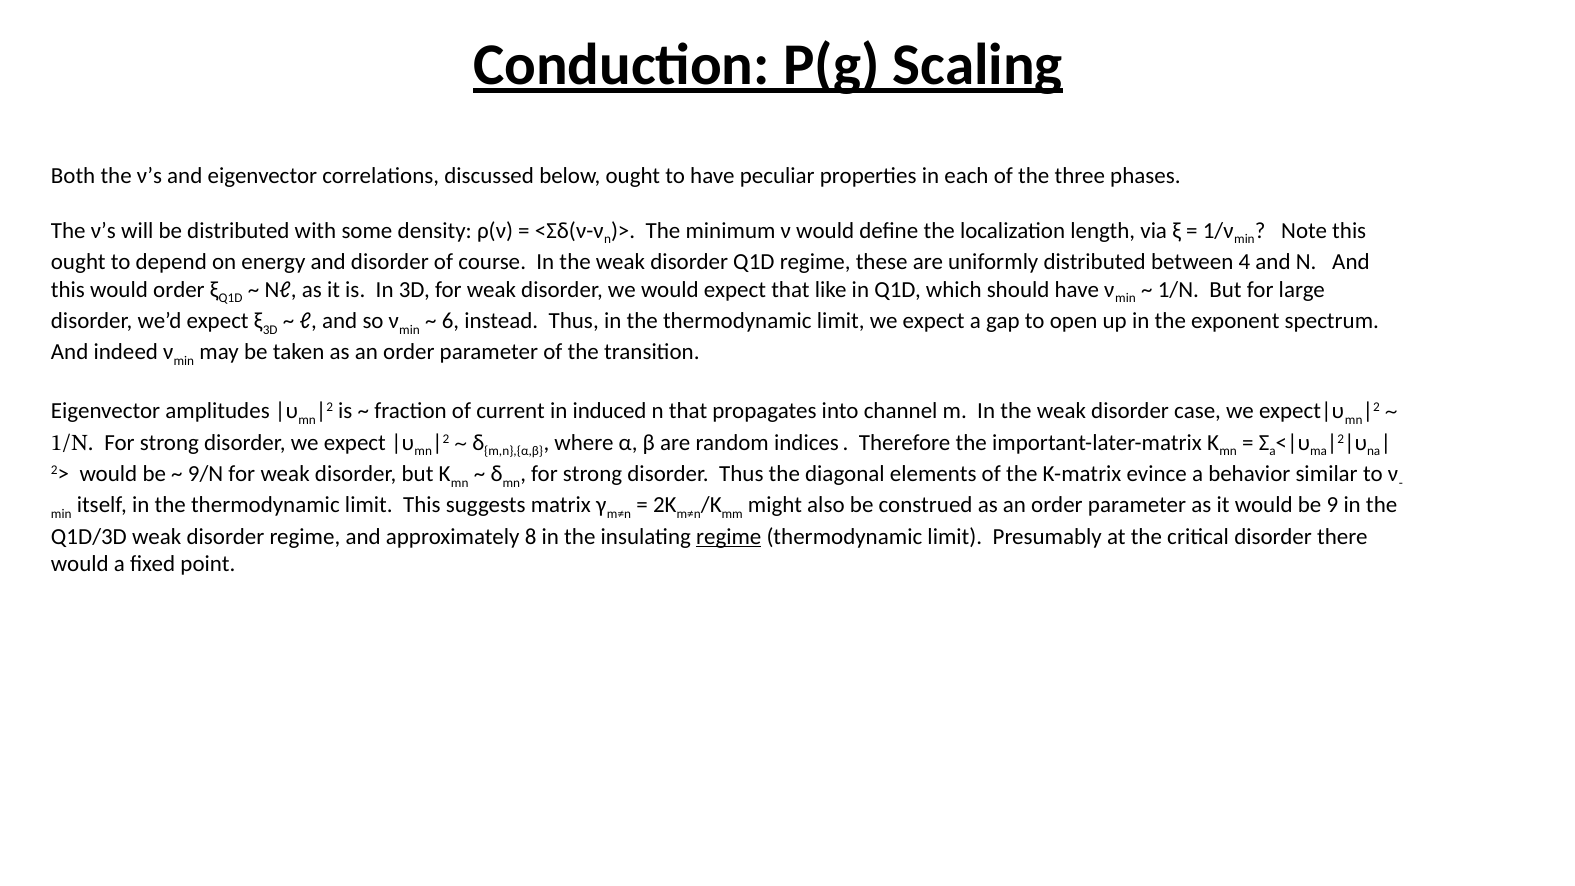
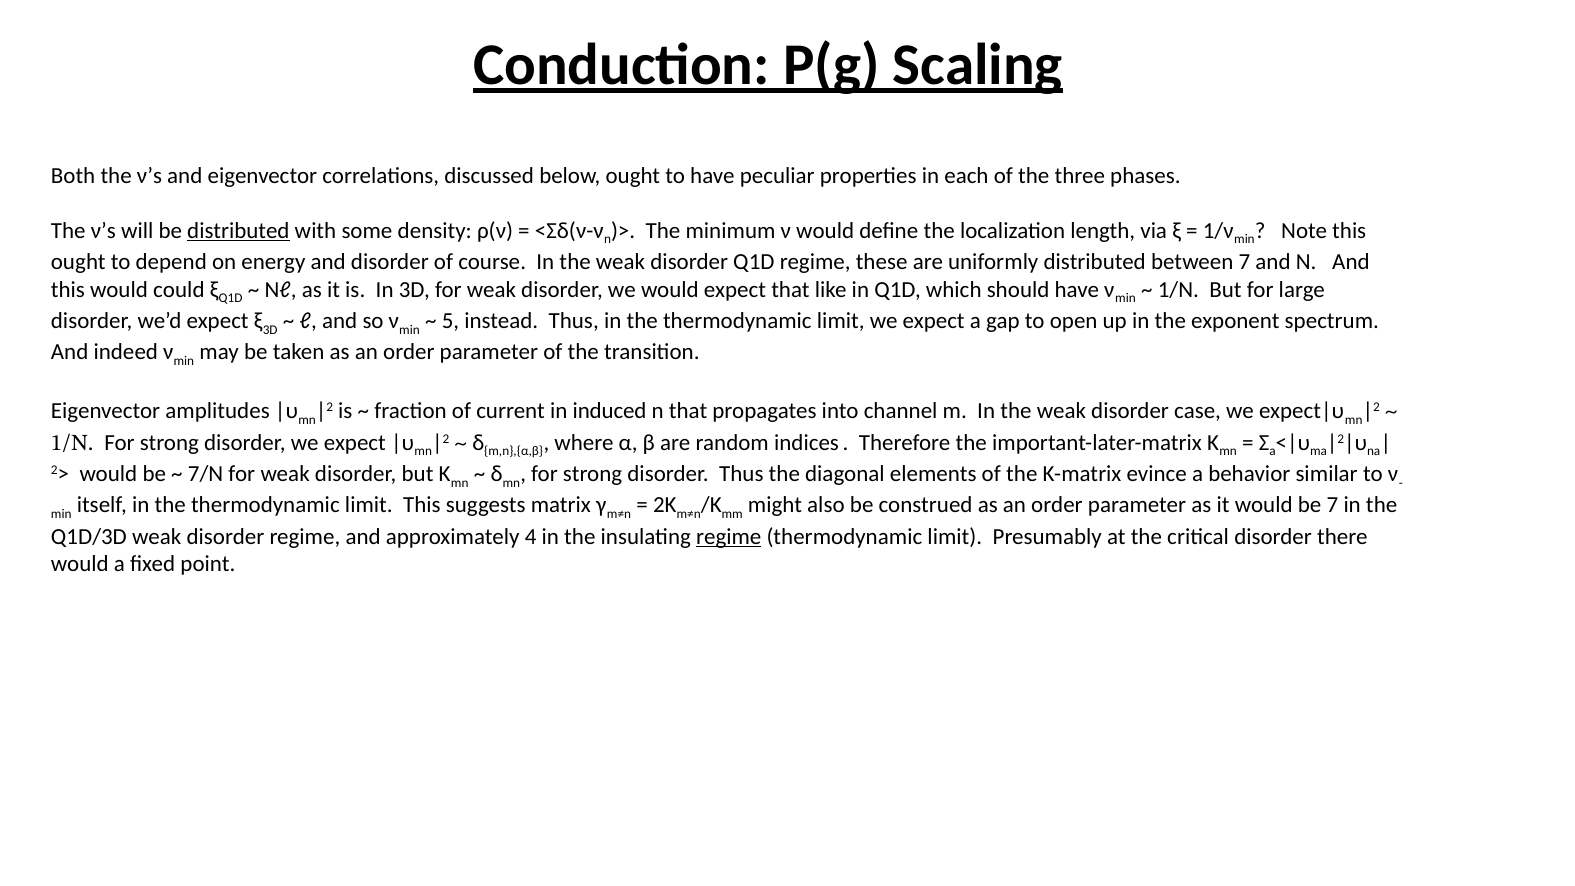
distributed underline: none -> present (238, 231)
between 4: 4 -> 7 (1245, 262)
would order: order -> could (179, 290)
6: 6 -> 5 (450, 321)
9/N: 9/N -> 7/N (206, 474)
be 9: 9 -> 7 (1332, 505)
8: 8 -> 4 (531, 537)
